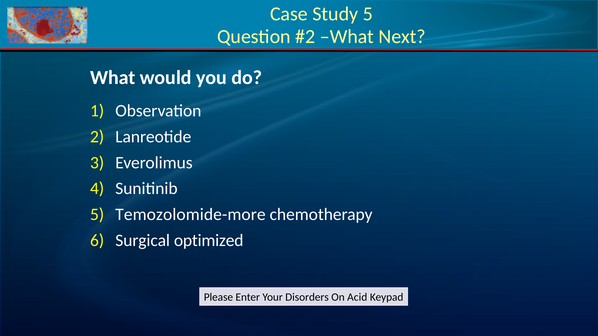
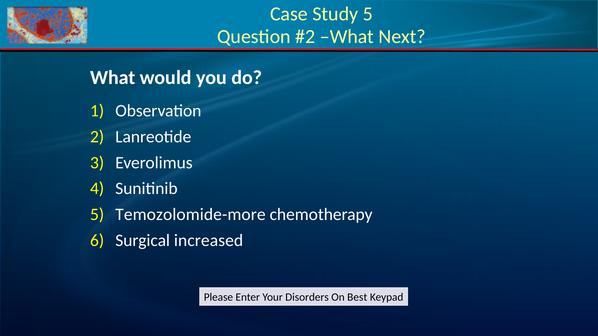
optimized: optimized -> increased (209, 241)
Acid: Acid -> Best (357, 298)
